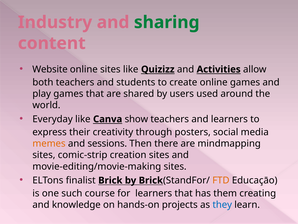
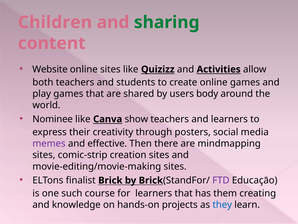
Industry: Industry -> Children (55, 22)
used: used -> body (207, 94)
Everyday: Everyday -> Nominee (53, 119)
memes colour: orange -> purple (49, 143)
sessions: sessions -> effective (107, 143)
FTD colour: orange -> purple (221, 180)
